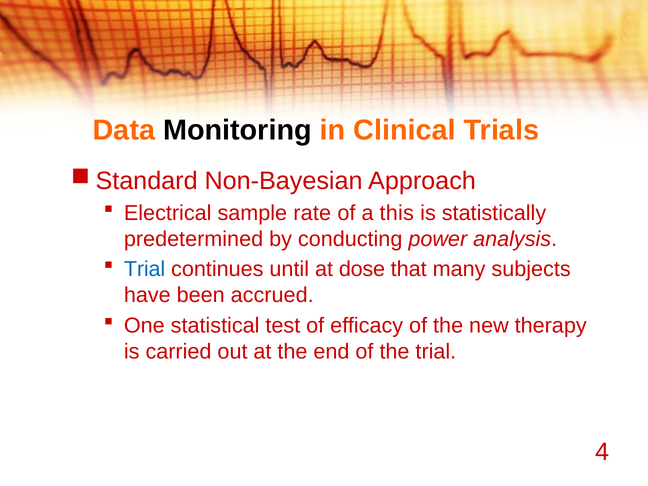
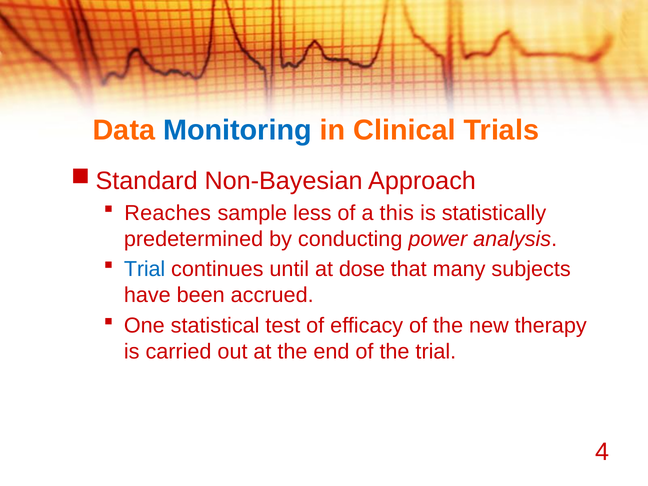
Monitoring colour: black -> blue (237, 130)
Electrical: Electrical -> Reaches (168, 213)
rate: rate -> less (312, 213)
